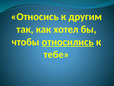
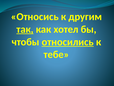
так underline: none -> present (25, 29)
